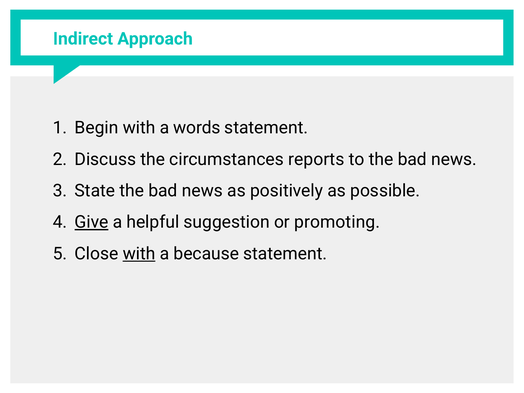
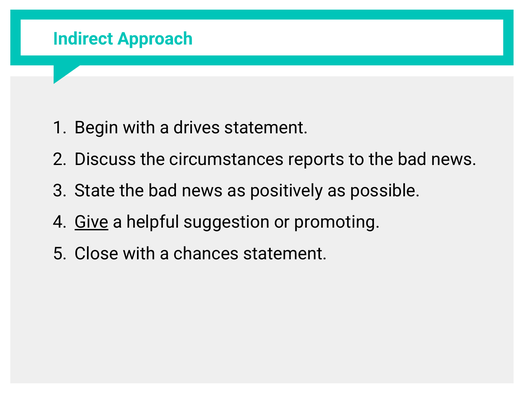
words: words -> drives (197, 128)
with underline: present -> none (139, 254)
because: because -> chances (206, 254)
